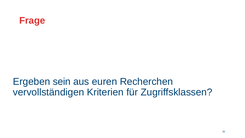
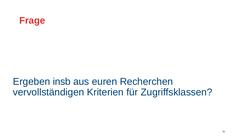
sein: sein -> insb (62, 82)
